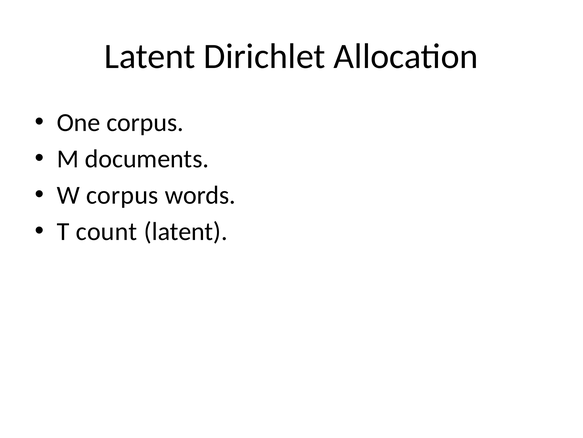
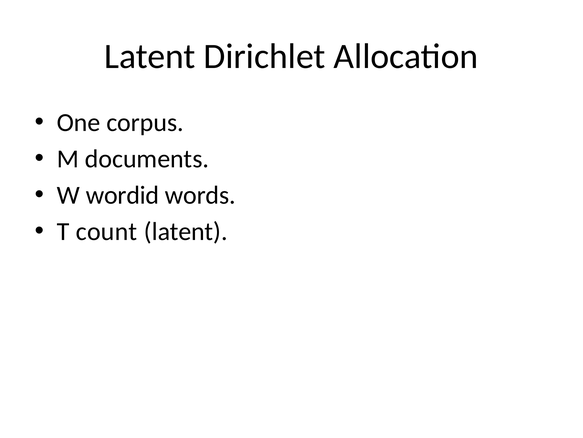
W corpus: corpus -> wordid (122, 195)
